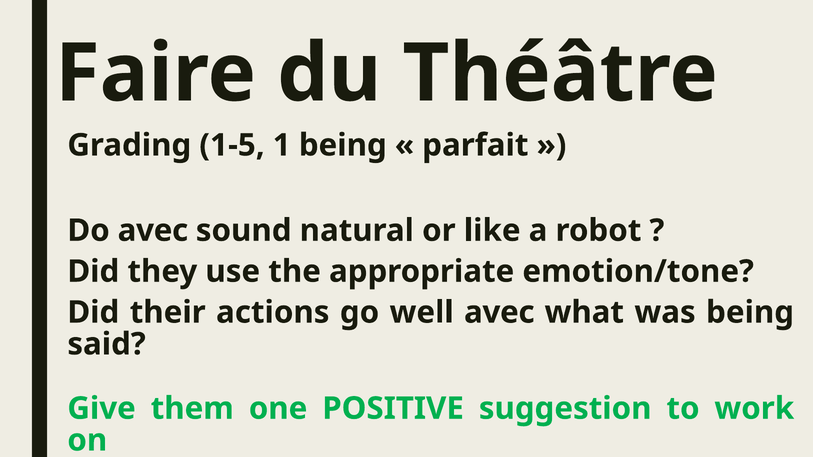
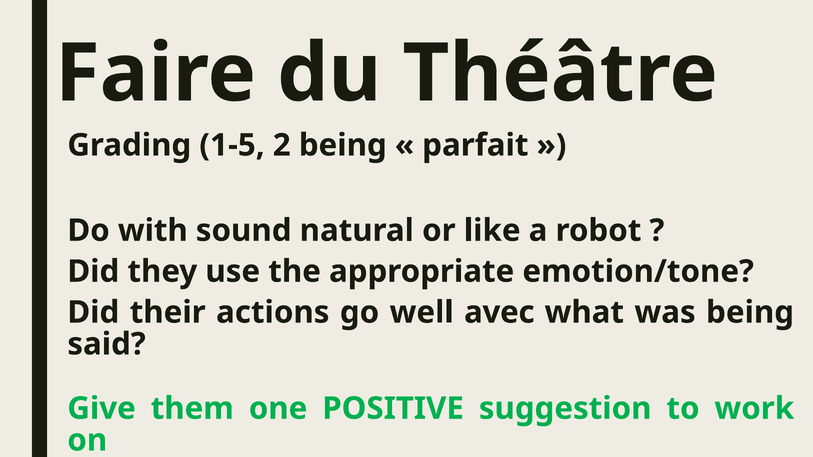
1: 1 -> 2 (282, 145)
Do avec: avec -> with (153, 231)
